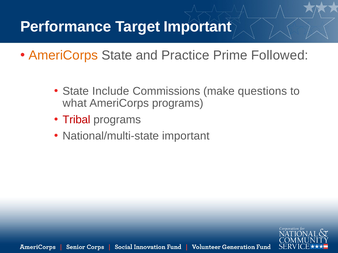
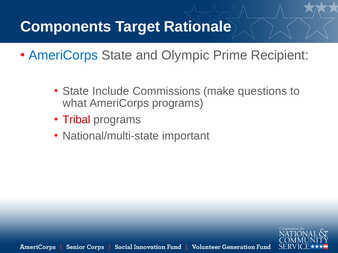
Performance: Performance -> Components (66, 27)
Target Important: Important -> Rationale (198, 27)
AmeriCorps colour: orange -> blue (63, 55)
Practice: Practice -> Olympic (185, 55)
Followed: Followed -> Recipient (280, 55)
